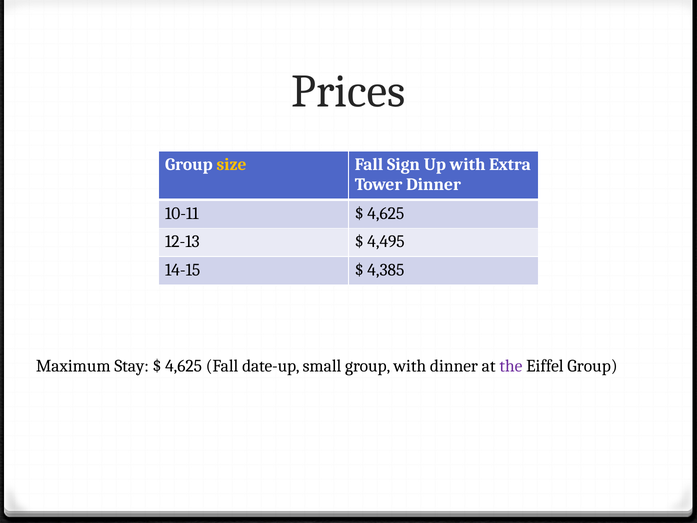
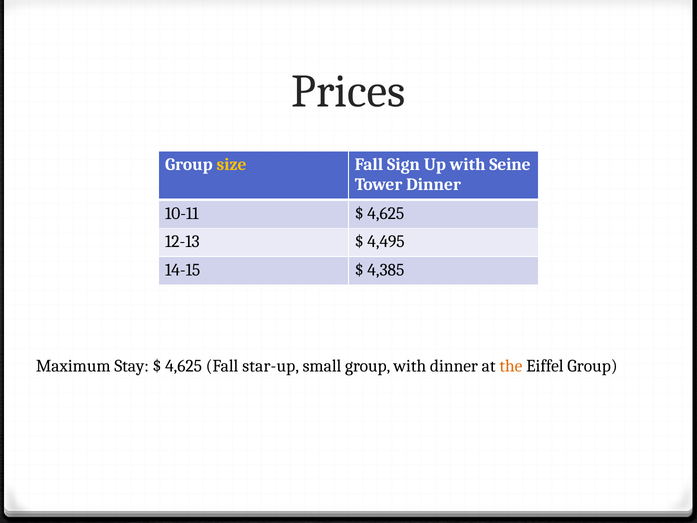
Extra: Extra -> Seine (510, 164)
date-up: date-up -> star-up (271, 366)
the colour: purple -> orange (511, 366)
